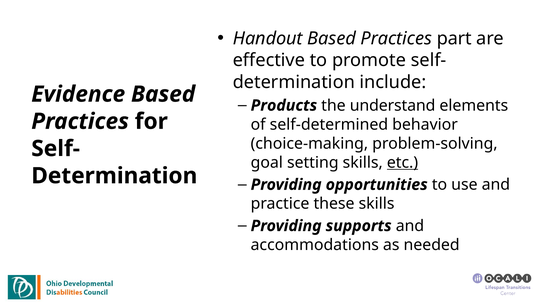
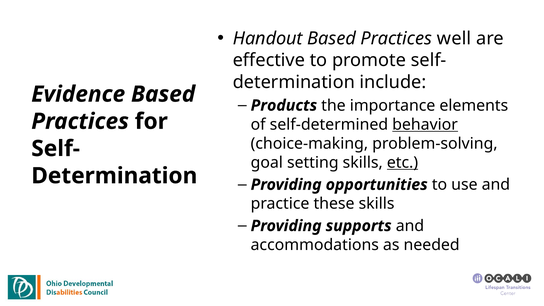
part: part -> well (454, 39)
understand: understand -> importance (393, 105)
behavior underline: none -> present (425, 124)
